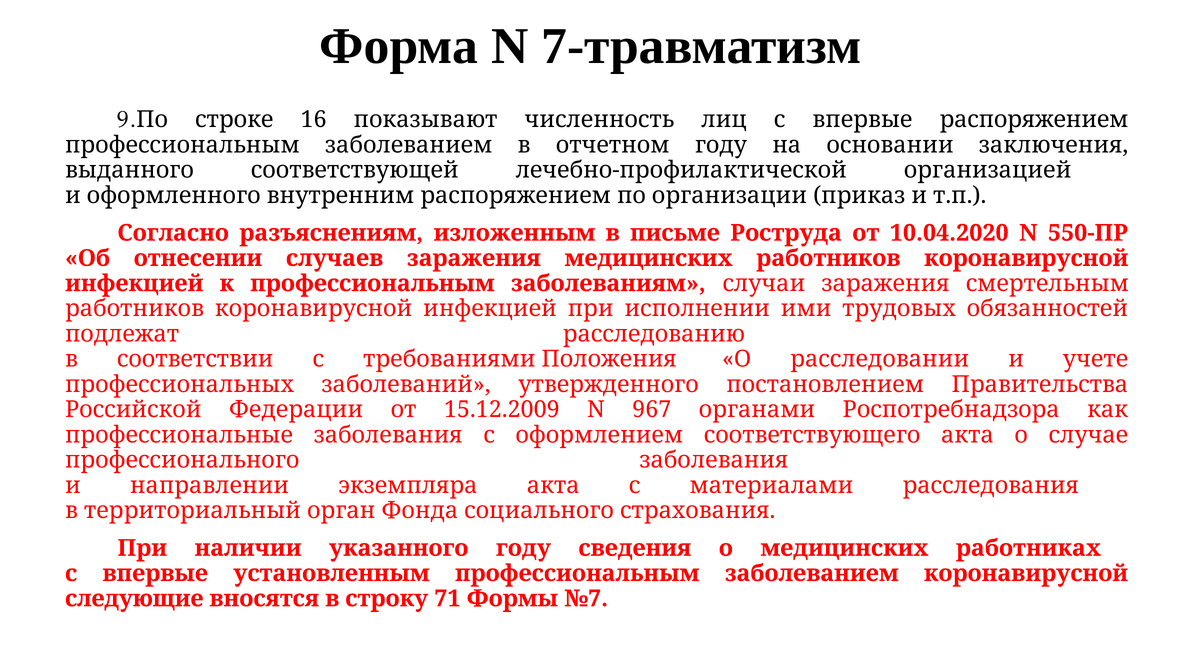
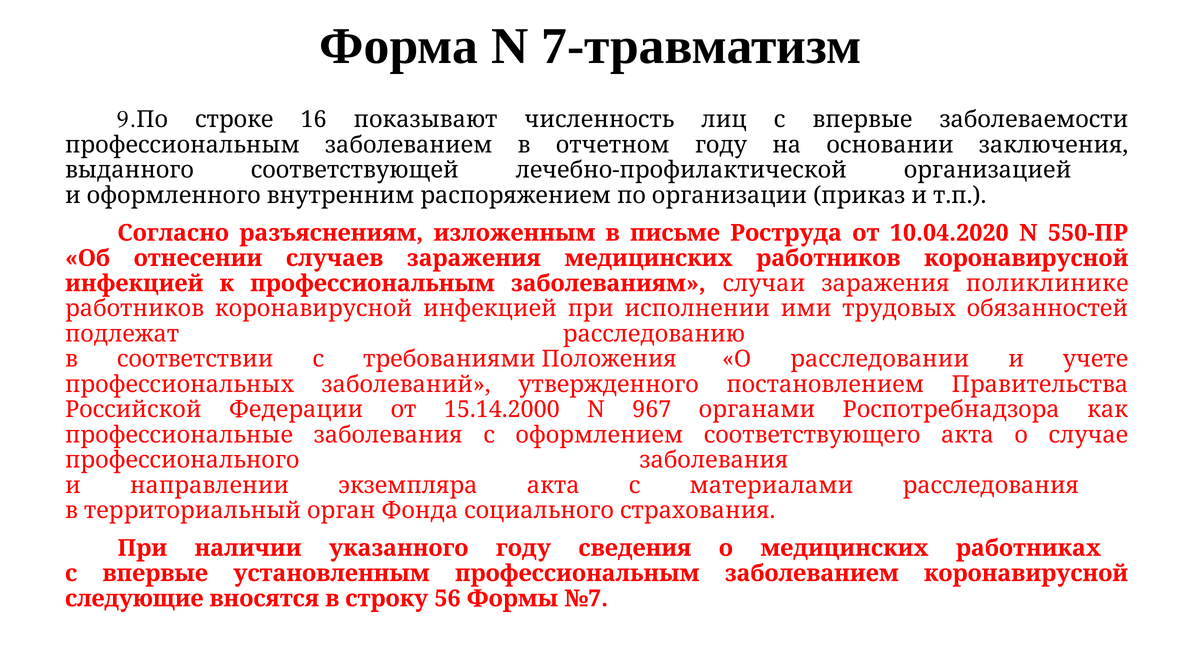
впервые распоряжением: распоряжением -> заболеваемости (1034, 120)
смертельным: смертельным -> поликлинике (1047, 284)
15.12.2009: 15.12.2009 -> 15.14.2000 (502, 410)
71: 71 -> 56 (447, 599)
